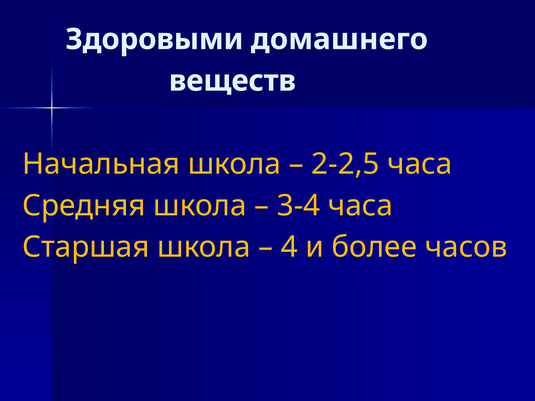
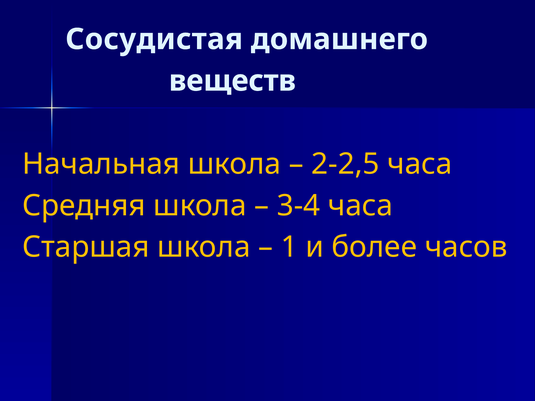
Здоровыми: Здоровыми -> Сосудистая (154, 39)
4: 4 -> 1 (289, 247)
